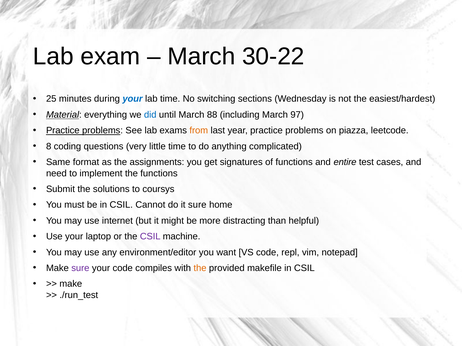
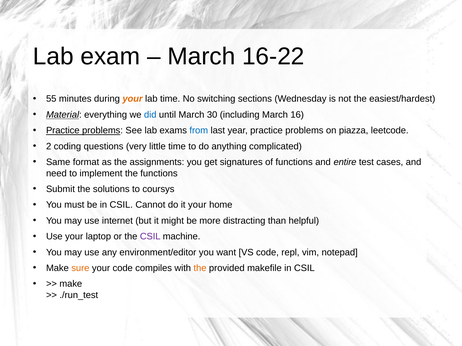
30-22: 30-22 -> 16-22 (273, 57)
25: 25 -> 55 (51, 99)
your colour: blue -> orange (133, 99)
88: 88 -> 30 (212, 115)
97: 97 -> 16 (297, 115)
from colour: orange -> blue (199, 131)
8: 8 -> 2 (49, 147)
it sure: sure -> your (197, 205)
sure colour: purple -> orange (80, 268)
